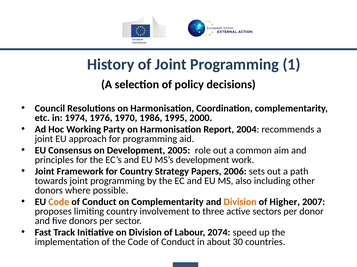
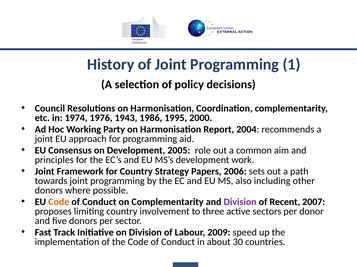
1970: 1970 -> 1943 (126, 118)
Division colour: orange -> purple (240, 202)
Higher: Higher -> Recent (285, 202)
2074: 2074 -> 2009 (219, 233)
